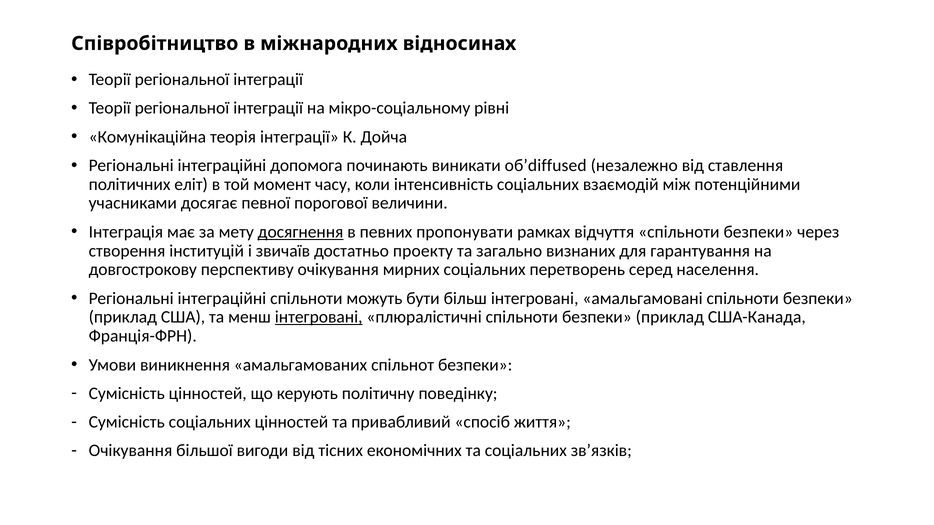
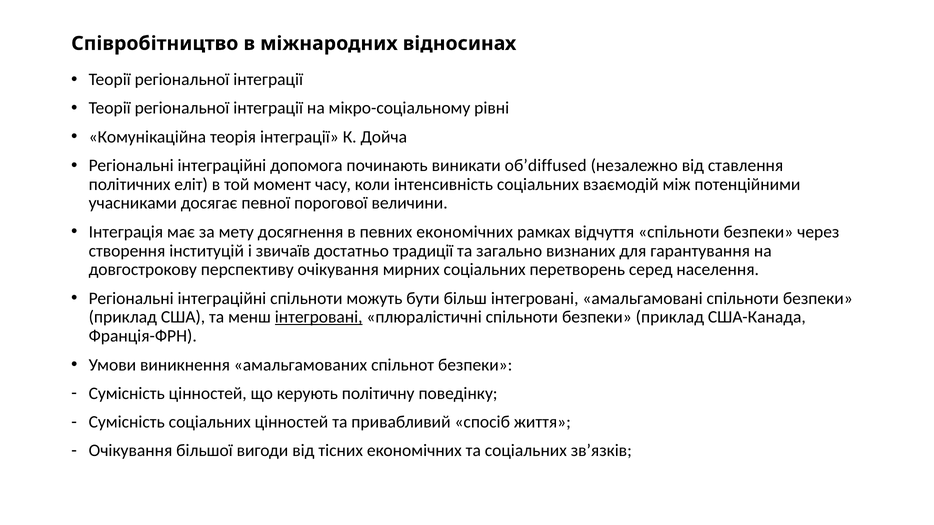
досягнення underline: present -> none (301, 232)
певних пропонувати: пропонувати -> економічних (465, 232)
проекту: проекту -> традиції (423, 251)
